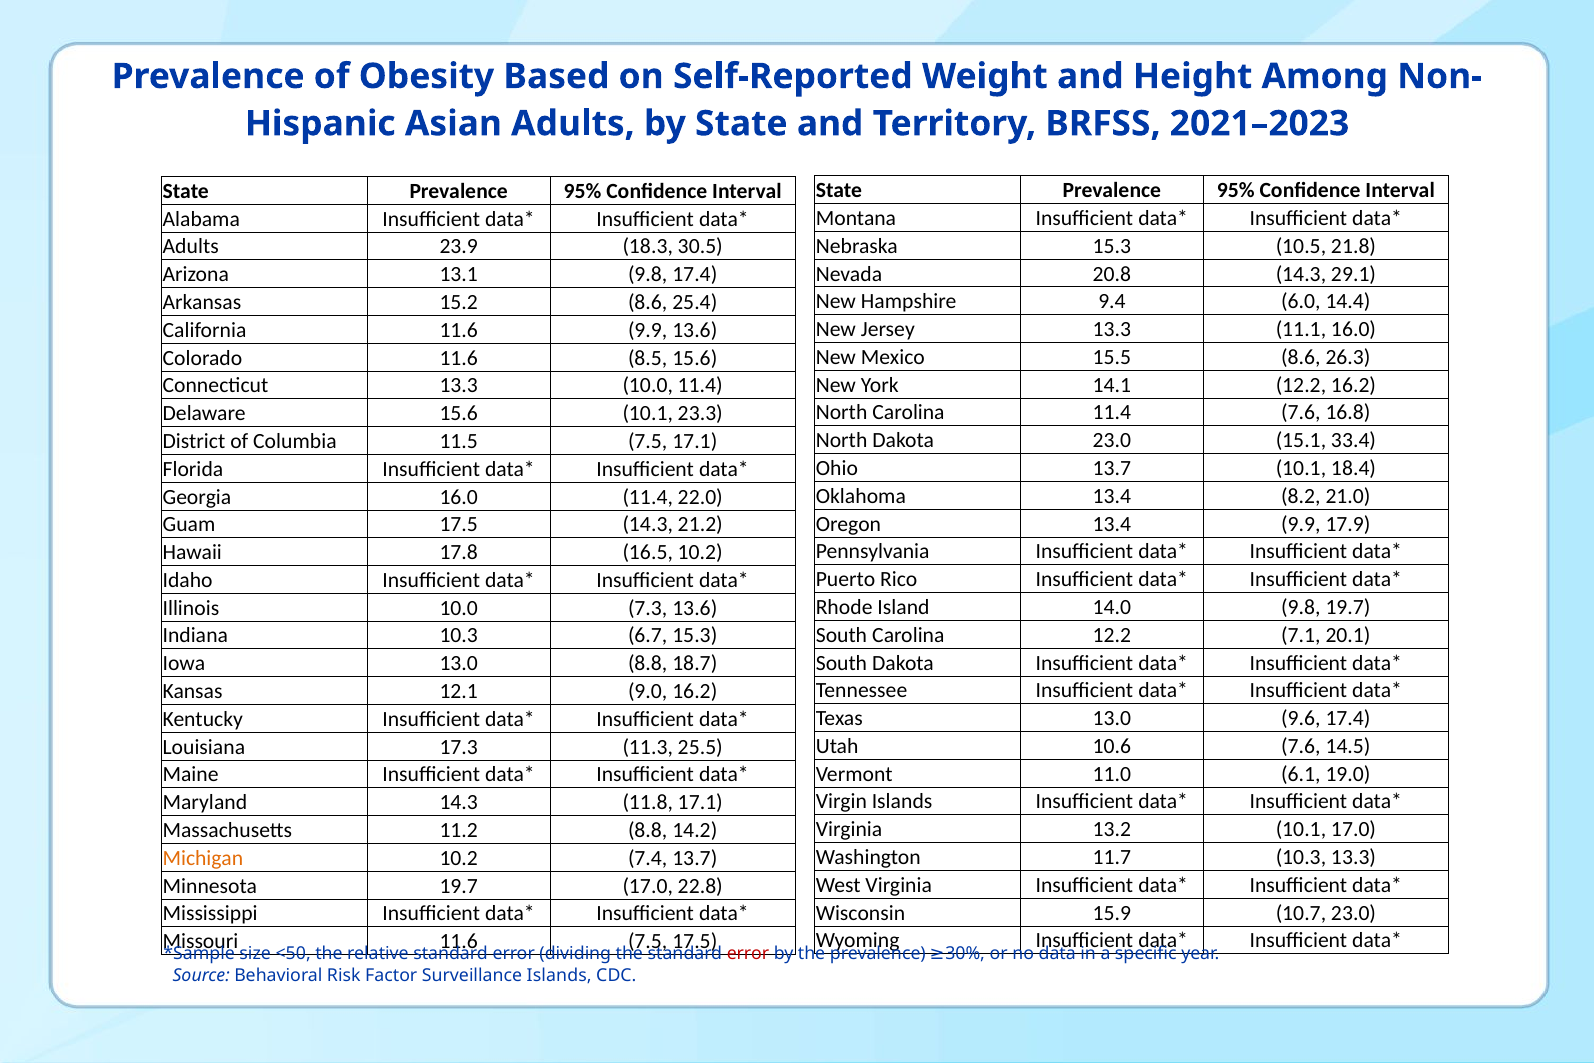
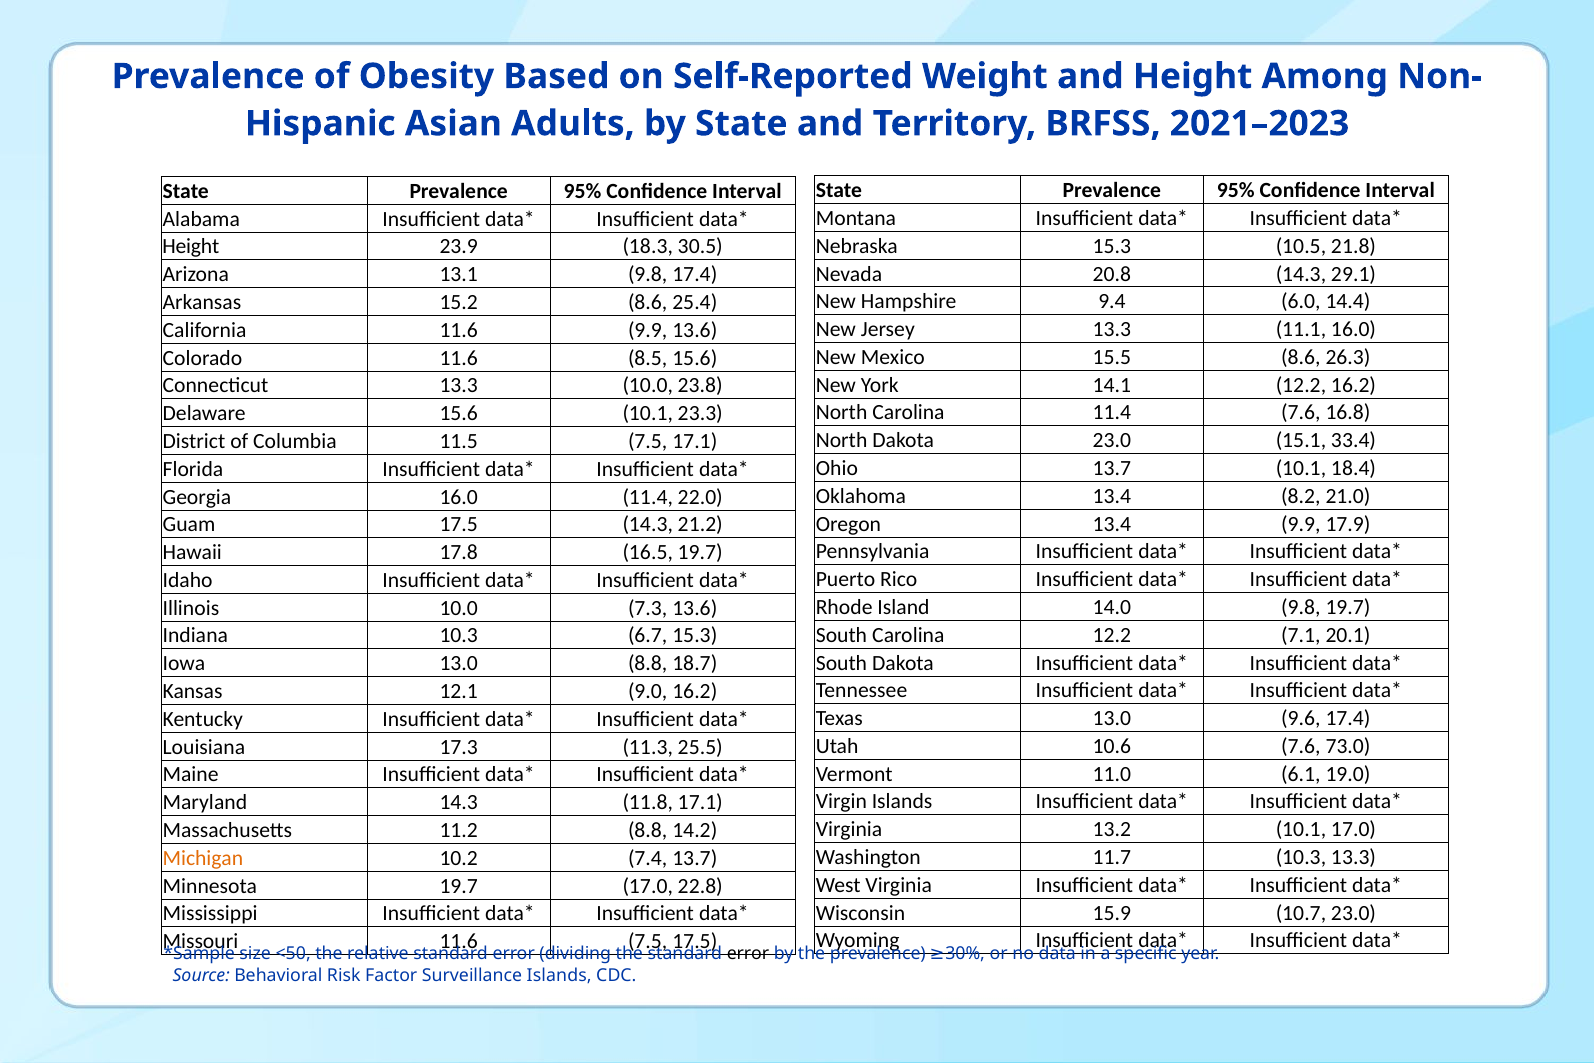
Adults: Adults -> Height (191, 247)
10.0 11.4: 11.4 -> 23.8 (700, 386)
16.5 10.2: 10.2 -> 19.7 (700, 552)
14.5: 14.5 -> 73.0 (1348, 746)
error colour: red -> black (748, 954)
